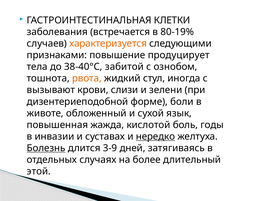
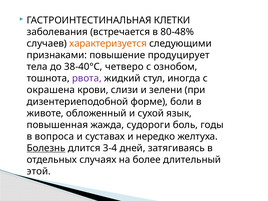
80-19%: 80-19% -> 80-48% (177, 32)
забитой: забитой -> четверо (124, 67)
рвота colour: orange -> purple (87, 78)
вызывают: вызывают -> окрашена (51, 90)
кислотой: кислотой -> судороги (148, 125)
инвазии: инвазии -> вопроса (54, 136)
нередко underline: present -> none (155, 136)
3-9: 3-9 -> 3-4 (110, 148)
